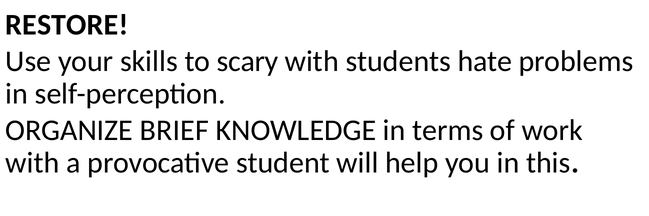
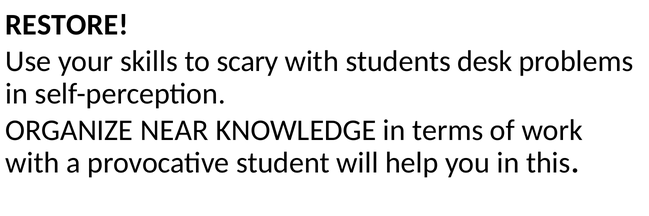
hate: hate -> desk (485, 62)
BRIEF: BRIEF -> NEAR (174, 130)
